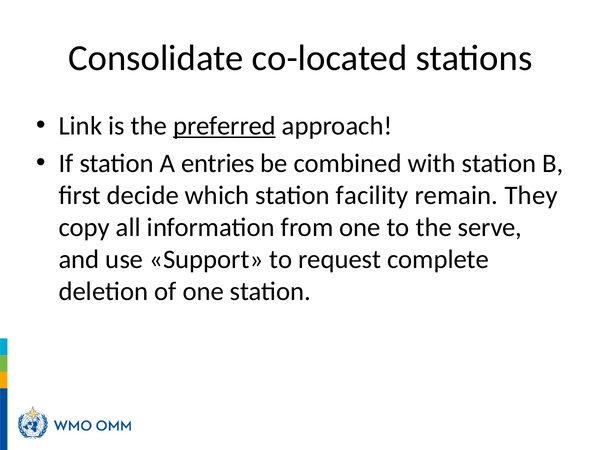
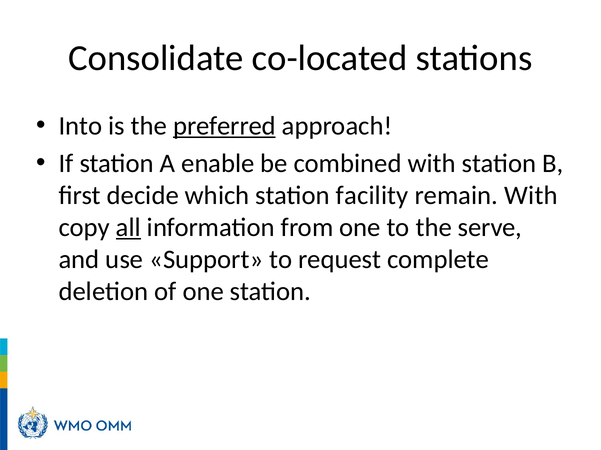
Link: Link -> Into (80, 126)
entries: entries -> enable (218, 163)
remain They: They -> With (531, 196)
all underline: none -> present (128, 228)
